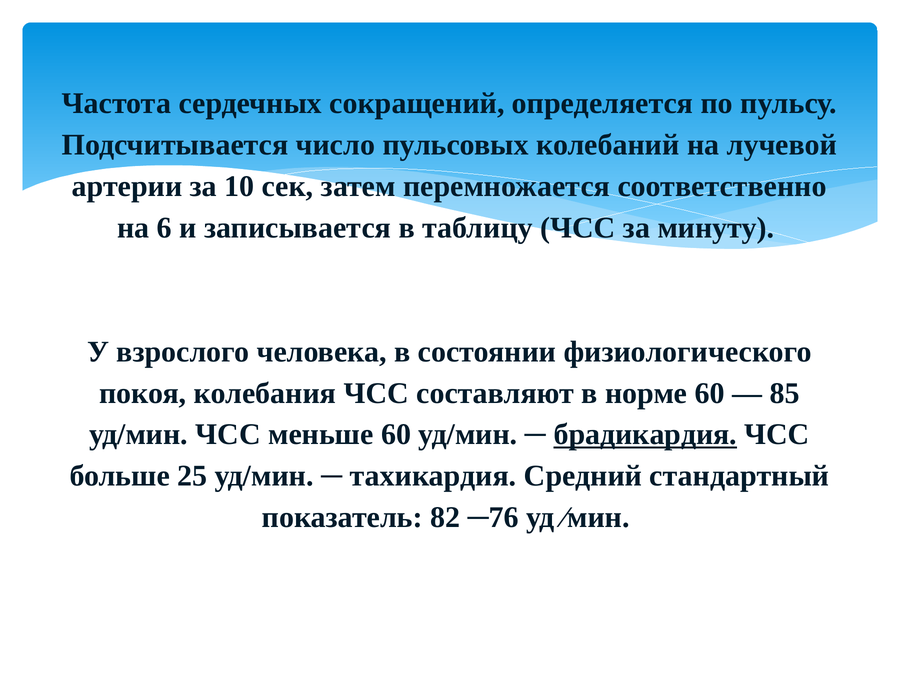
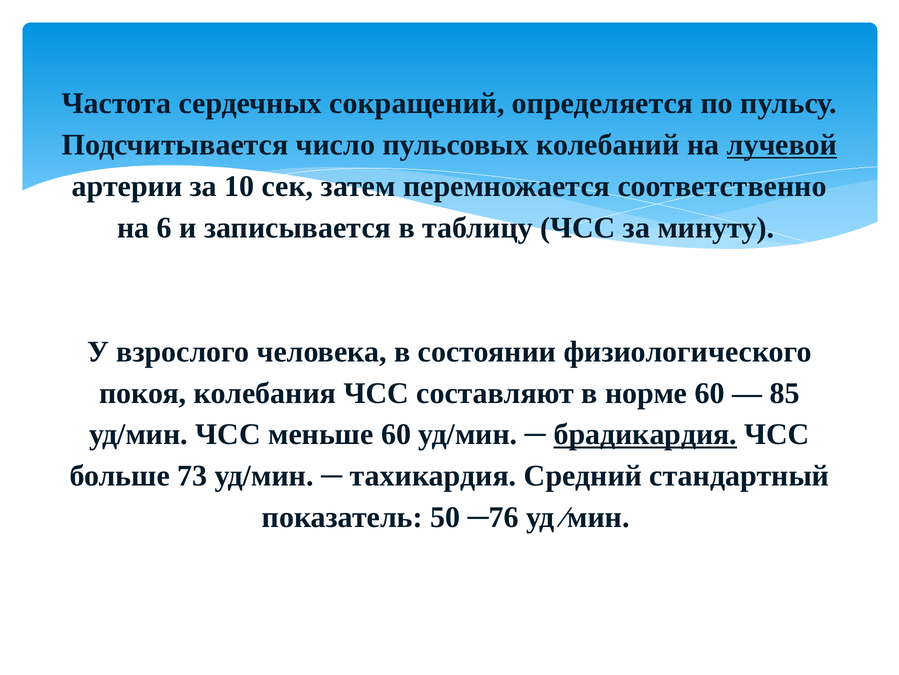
лучевой underline: none -> present (782, 145)
25: 25 -> 73 (192, 475)
82: 82 -> 50 (445, 517)
